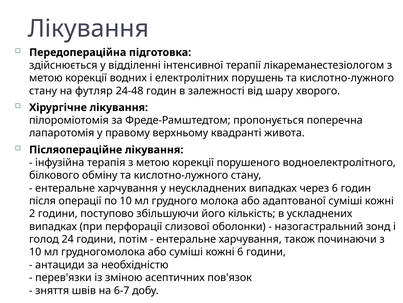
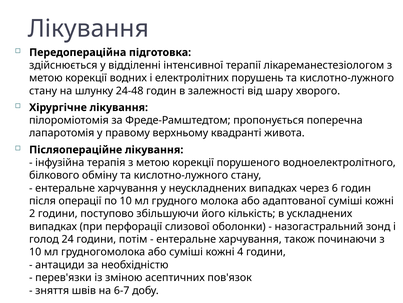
футляр: футляр -> шлунку (94, 91)
кожні 6: 6 -> 4 (240, 252)
